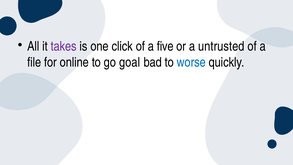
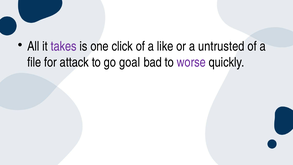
five: five -> like (165, 46)
online: online -> attack (74, 62)
worse colour: blue -> purple (191, 62)
